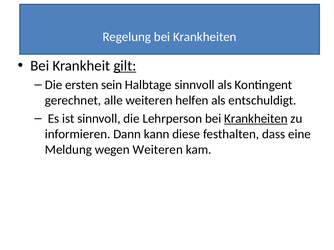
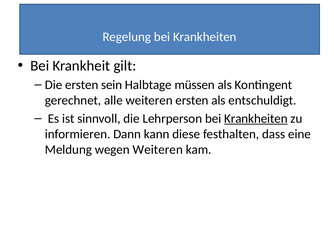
gilt underline: present -> none (125, 66)
Halbtage sinnvoll: sinnvoll -> müssen (195, 85)
weiteren helfen: helfen -> ersten (192, 101)
